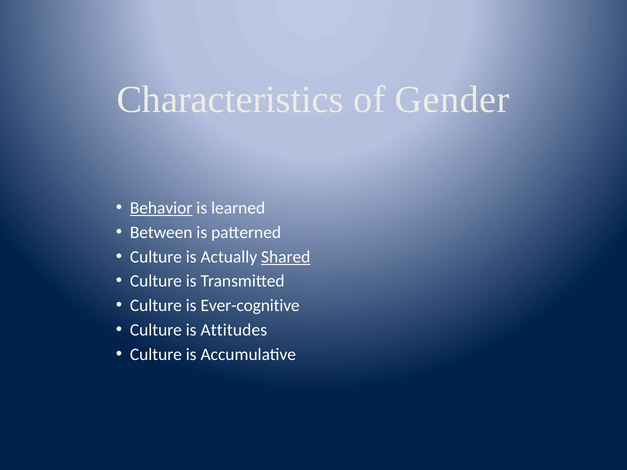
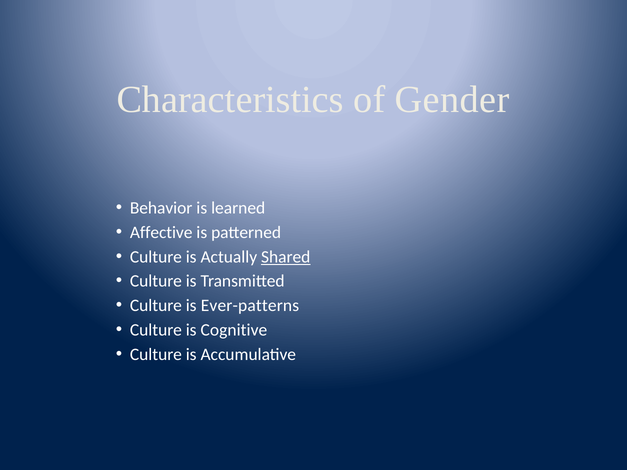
Behavior underline: present -> none (161, 208)
Between: Between -> Affective (161, 233)
Ever-cognitive: Ever-cognitive -> Ever-patterns (250, 306)
Attitudes: Attitudes -> Cognitive (234, 330)
